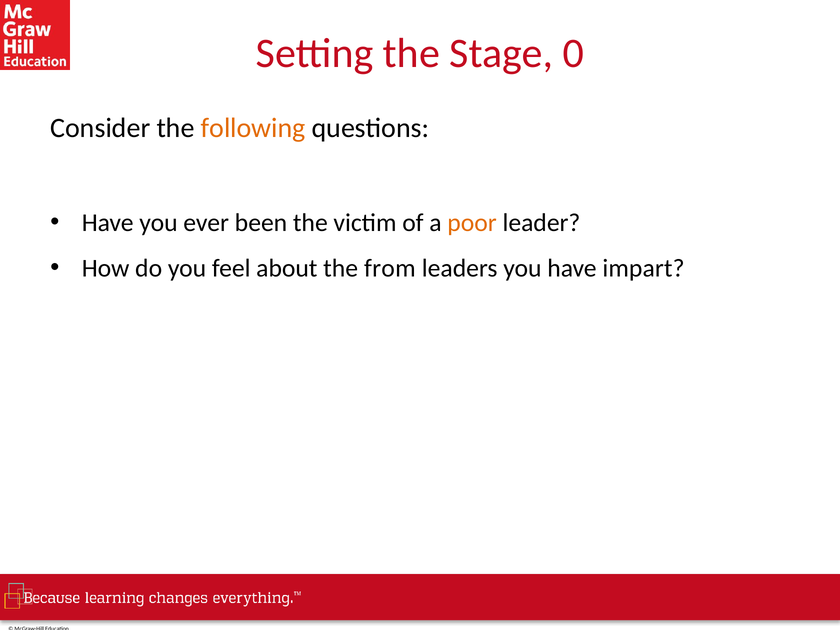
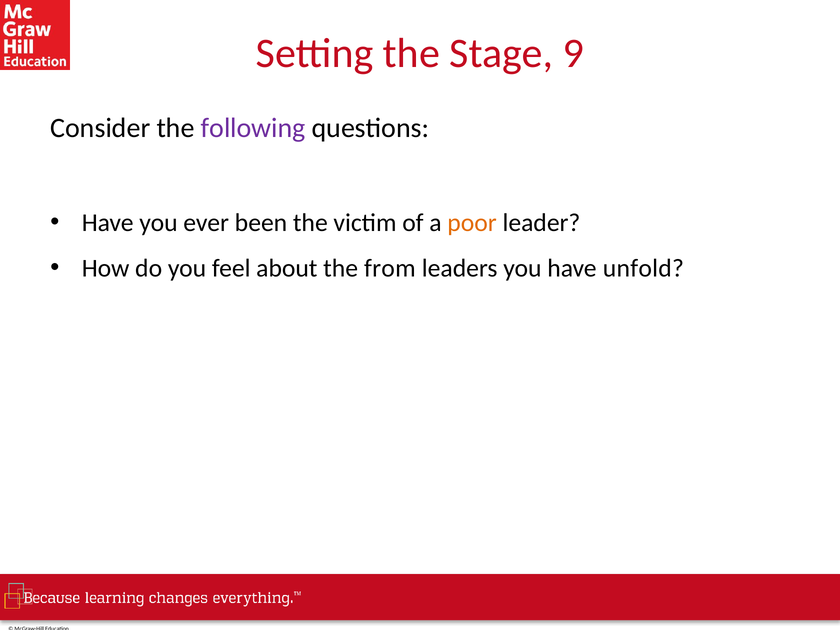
0: 0 -> 9 (573, 53)
following colour: orange -> purple (253, 128)
impart: impart -> unfold (643, 268)
